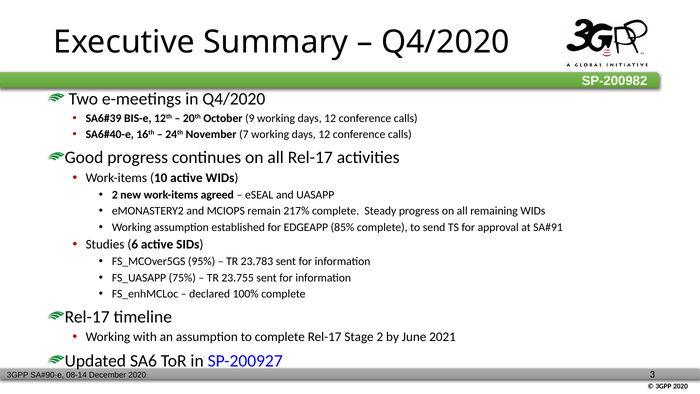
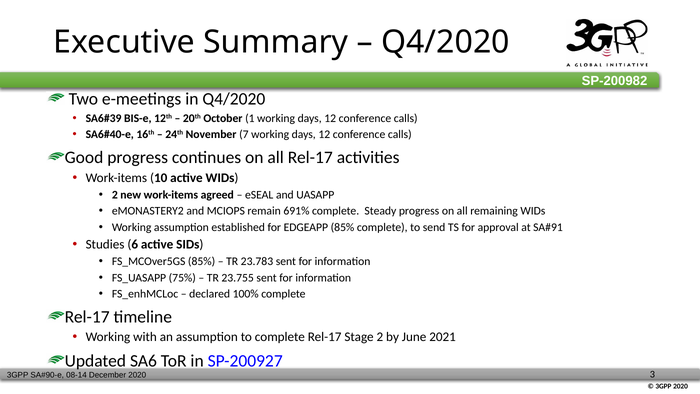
9: 9 -> 1 (250, 118)
217%: 217% -> 691% (296, 211)
FS_MCOver5GS 95%: 95% -> 85% (202, 261)
